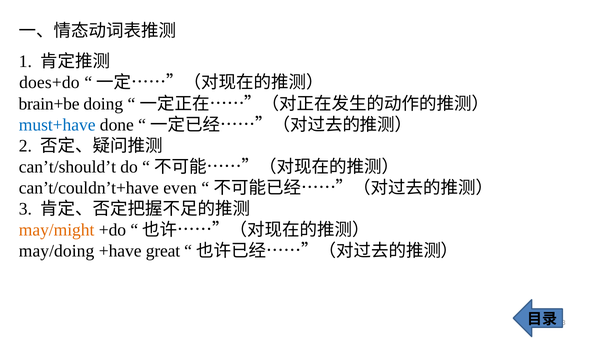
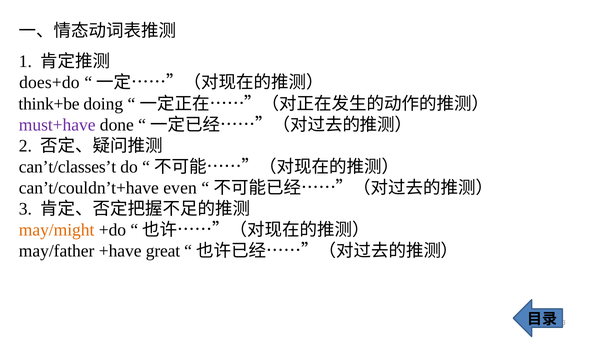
brain+be: brain+be -> think+be (49, 104)
must+have colour: blue -> purple (57, 125)
can’t/should’t: can’t/should’t -> can’t/classes’t (67, 167)
may/doing: may/doing -> may/father (57, 251)
